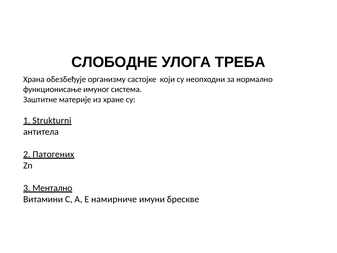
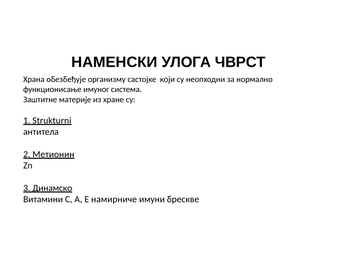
СЛОБОДНЕ: СЛОБОДНЕ -> НАМЕНСКИ (114, 62)
ТРЕБА: ТРЕБА -> ЧВРСТ (240, 62)
Патогених: Патогених -> Метионин (53, 154)
Ментално: Ментално -> Динамско (52, 188)
